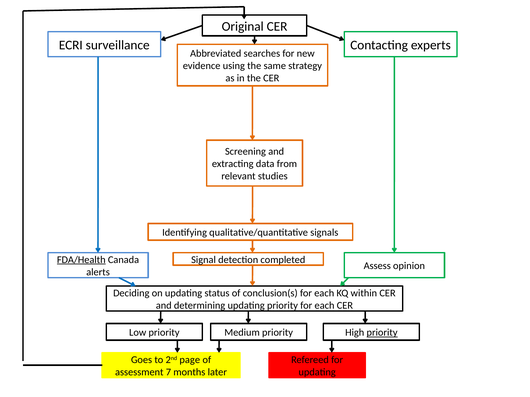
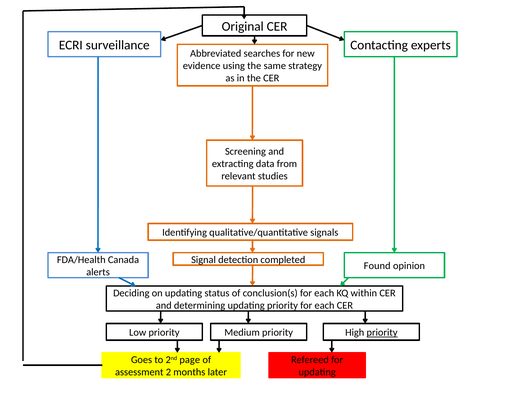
FDA/Health underline: present -> none (81, 260)
Assess: Assess -> Found (377, 266)
7: 7 -> 2 (168, 373)
